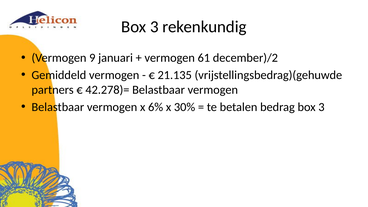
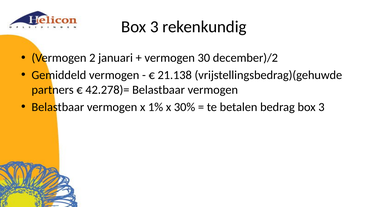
9: 9 -> 2 (92, 58)
61: 61 -> 30 (204, 58)
21.135: 21.135 -> 21.138 (175, 75)
6%: 6% -> 1% (156, 107)
